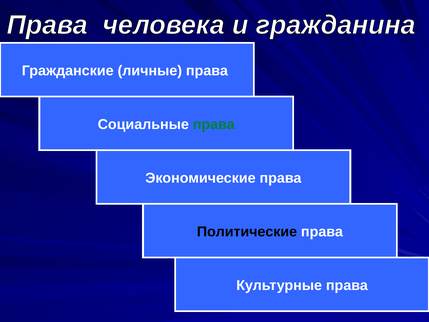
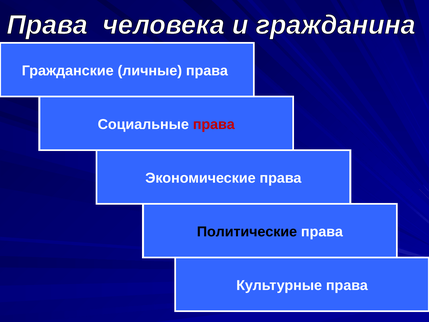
права colour: green -> red (214, 124)
